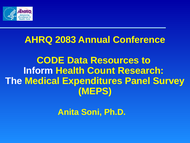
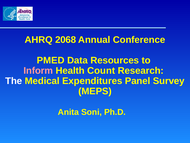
2083: 2083 -> 2068 (66, 40)
CODE: CODE -> PMED (51, 60)
Inform colour: white -> pink (38, 70)
